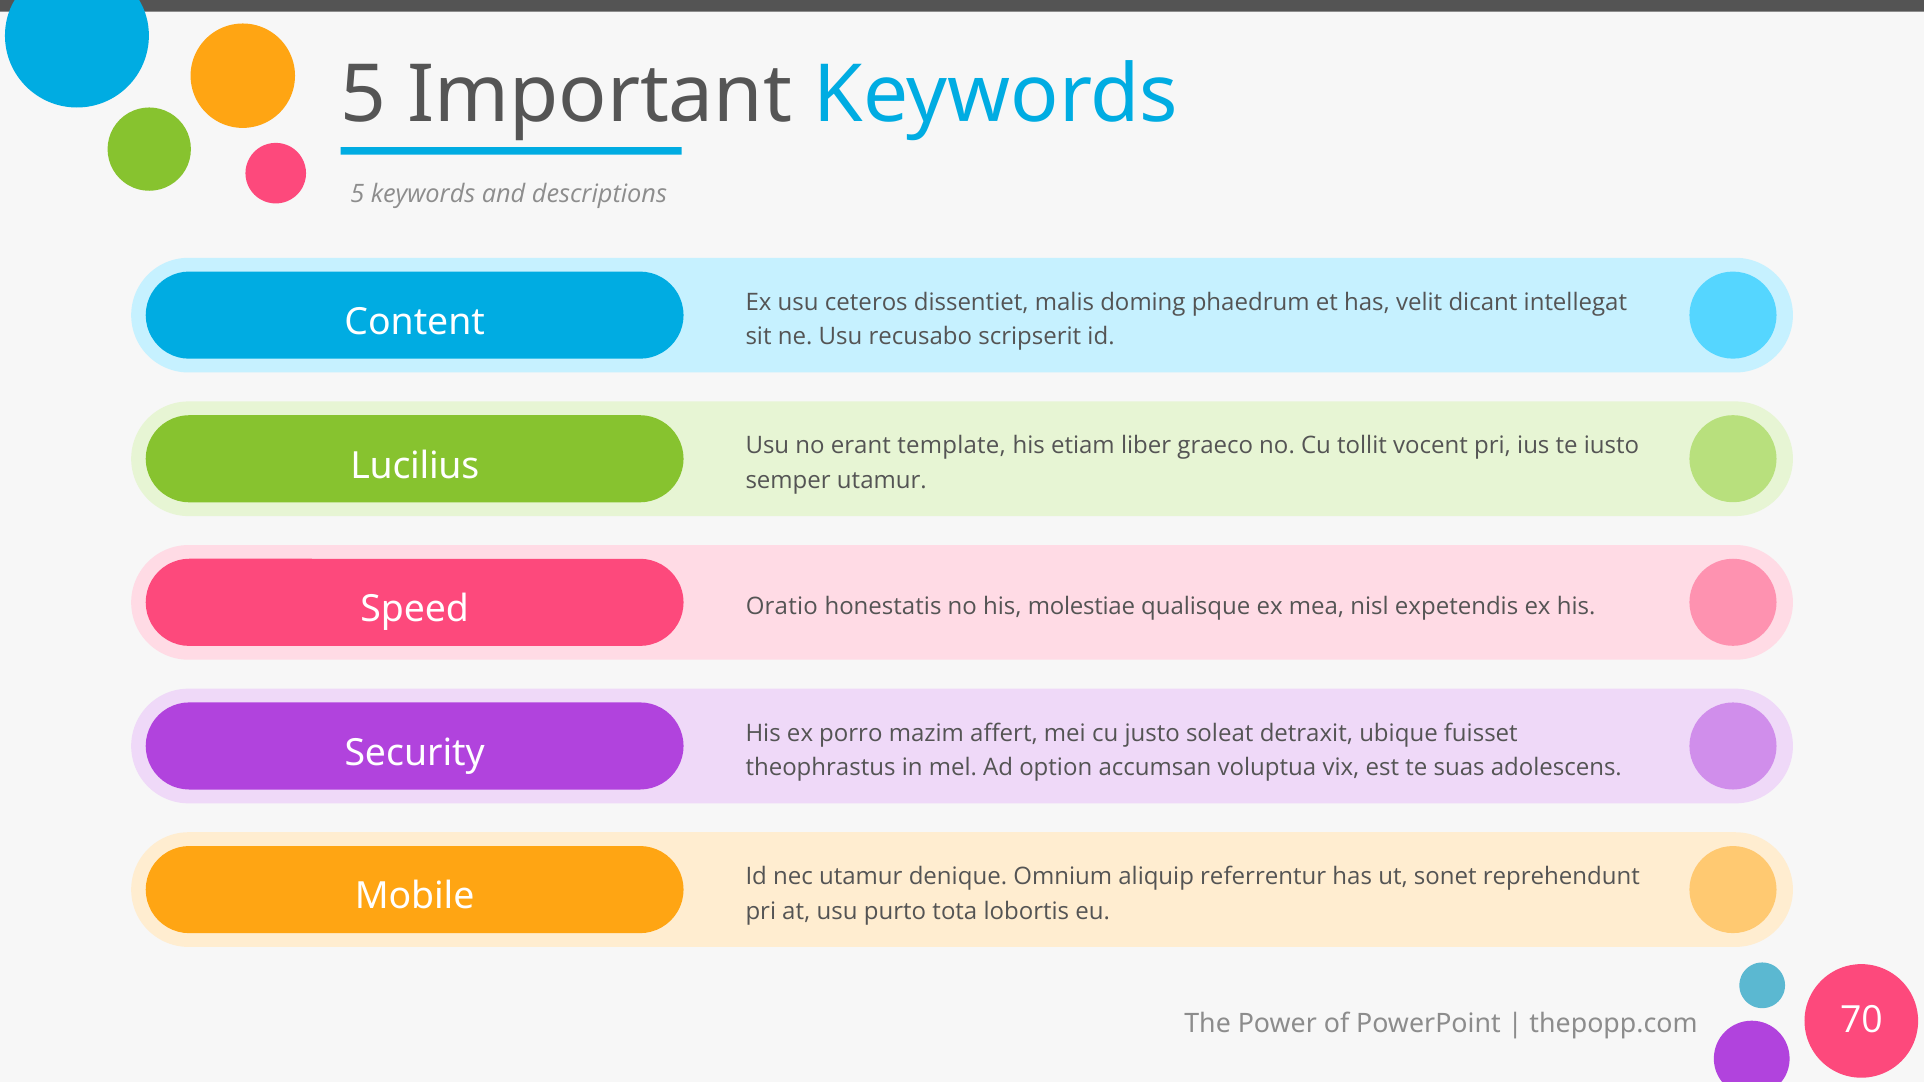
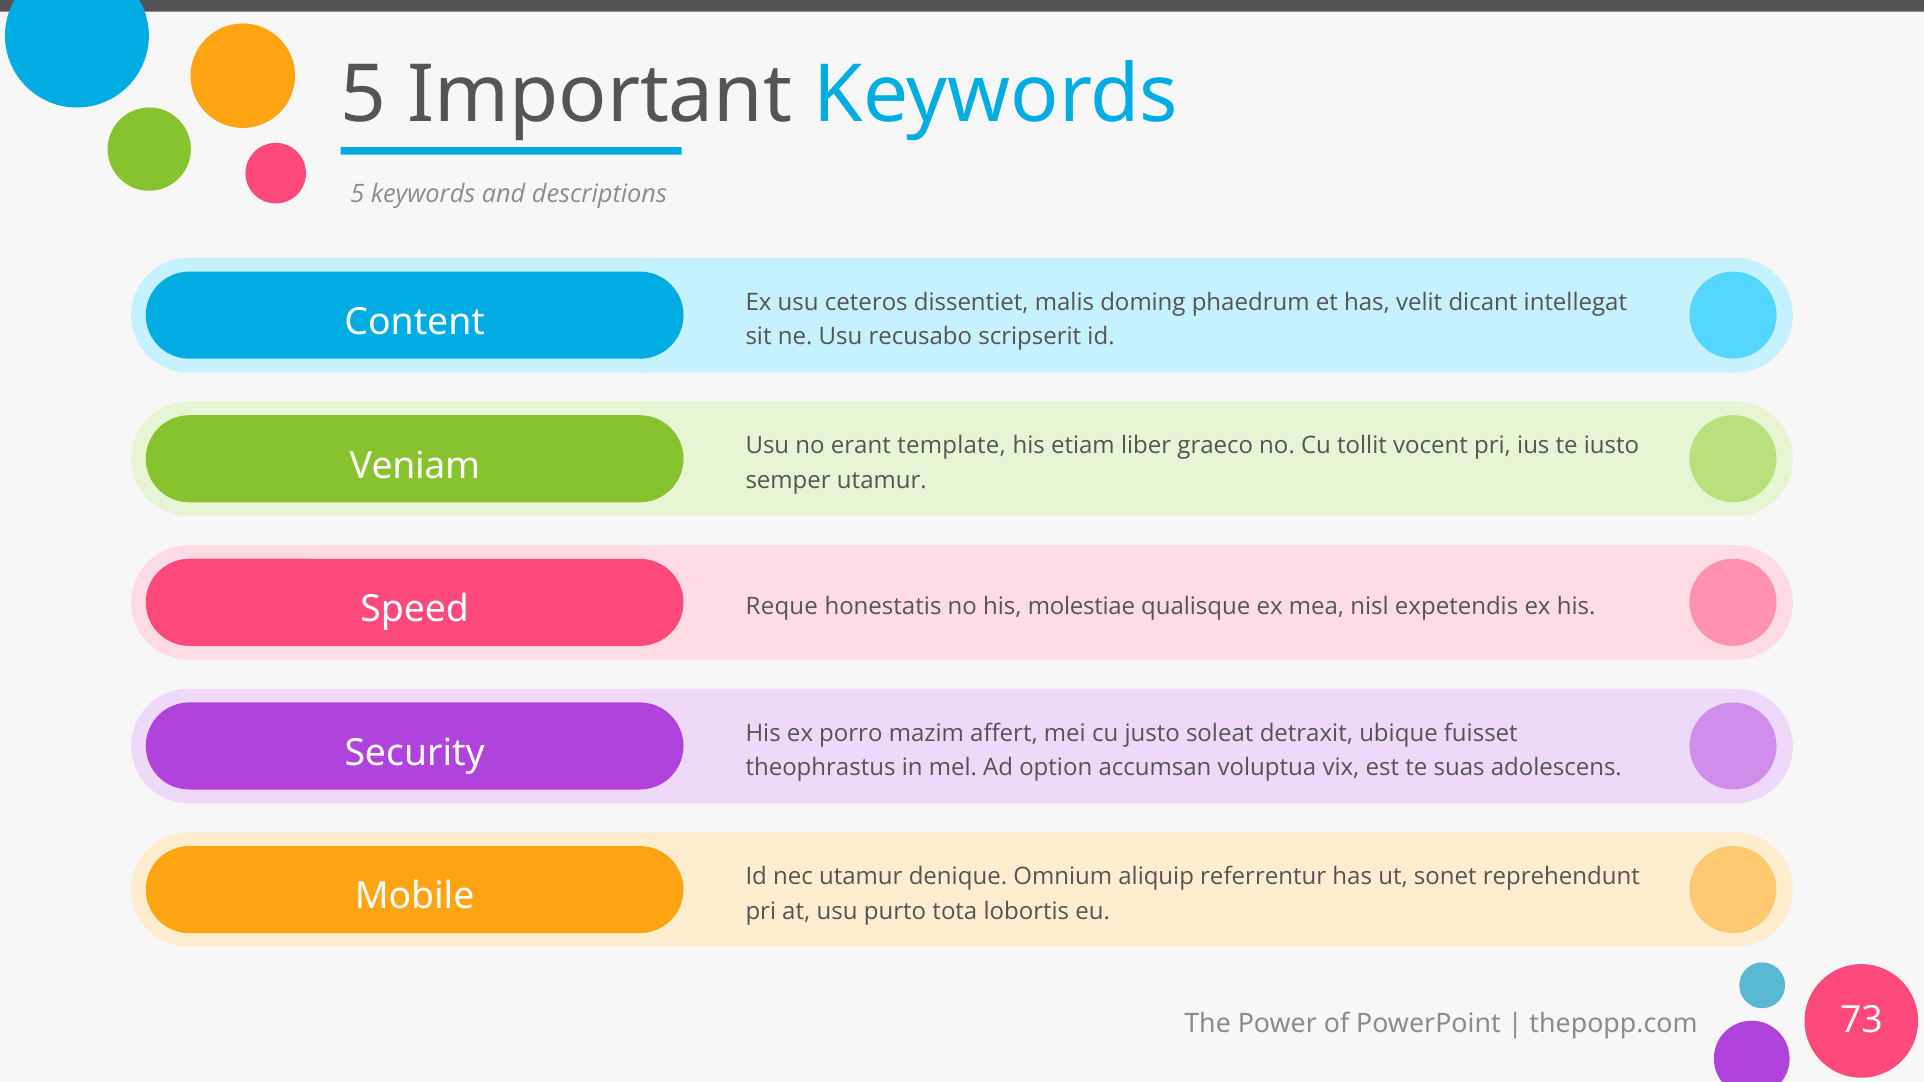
Lucilius: Lucilius -> Veniam (415, 466)
Oratio: Oratio -> Reque (782, 607)
70: 70 -> 73 (1861, 1021)
